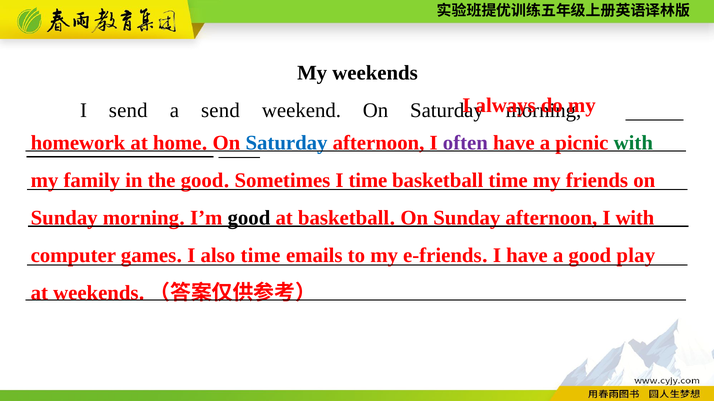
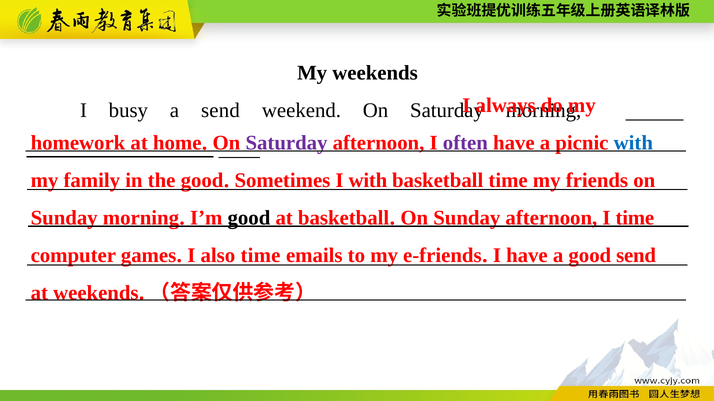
I send: send -> busy (128, 110)
Saturday colour: blue -> purple (287, 143)
with colour: green -> blue (633, 143)
I time: time -> with (368, 181)
I with: with -> time (635, 218)
good play: play -> send (636, 256)
